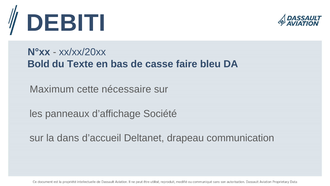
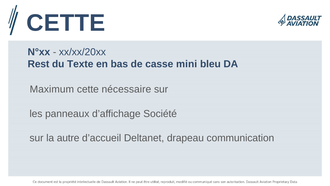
DEBITI: DEBITI -> CETTE (66, 23)
Bold: Bold -> Rest (38, 64)
faire: faire -> mini (187, 64)
dans: dans -> autre (68, 138)
